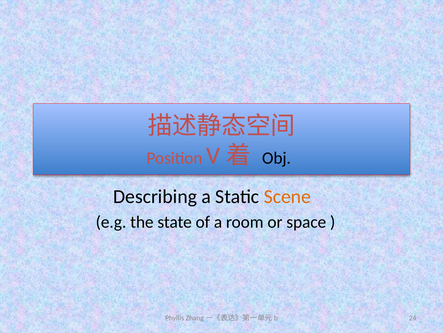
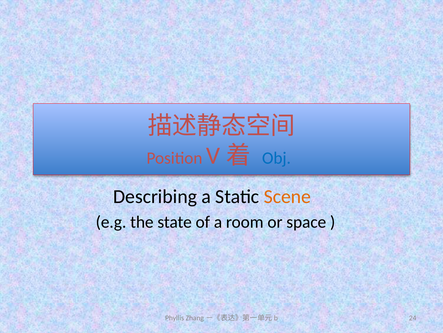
Obj colour: black -> blue (276, 158)
